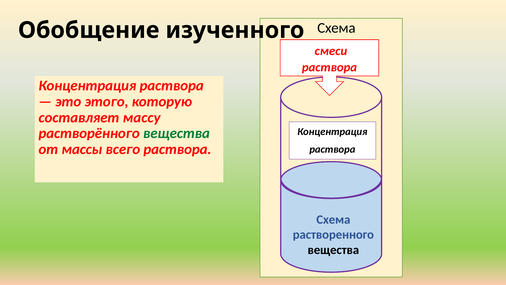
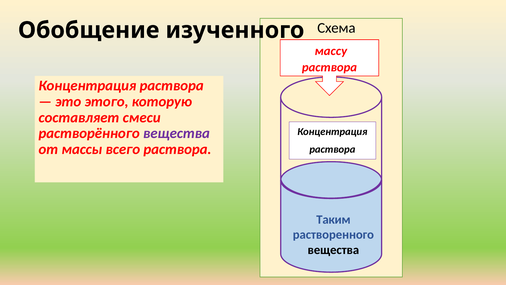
смеси: смеси -> массу (331, 51)
массу: массу -> смеси (142, 117)
вещества colour: green -> purple (176, 133)
Схема: Схема -> Таким (333, 219)
